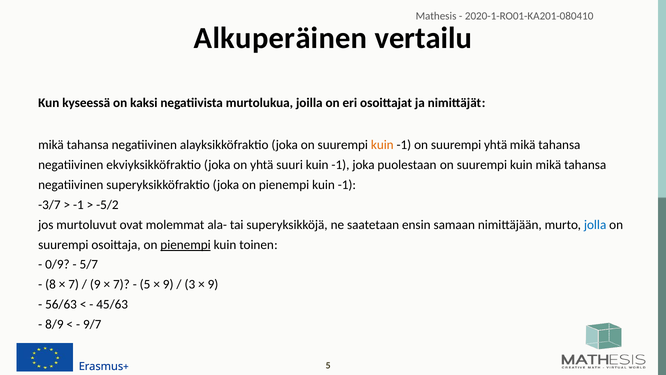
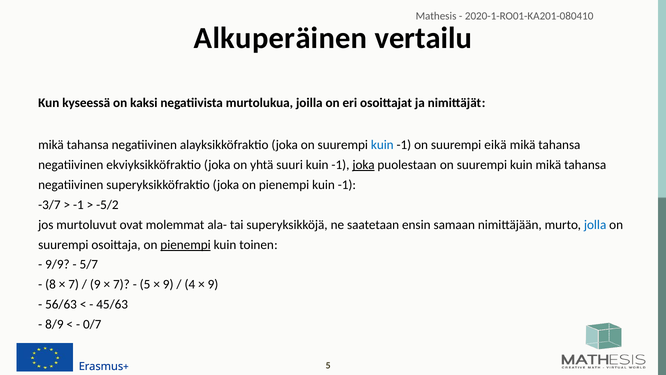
kuin colour: orange -> blue (382, 145)
suurempi yhtä: yhtä -> eikä (496, 145)
joka underline: none -> present (364, 165)
0/9: 0/9 -> 9/9 (57, 264)
3: 3 -> 4 (190, 284)
9/7: 9/7 -> 0/7 (92, 324)
